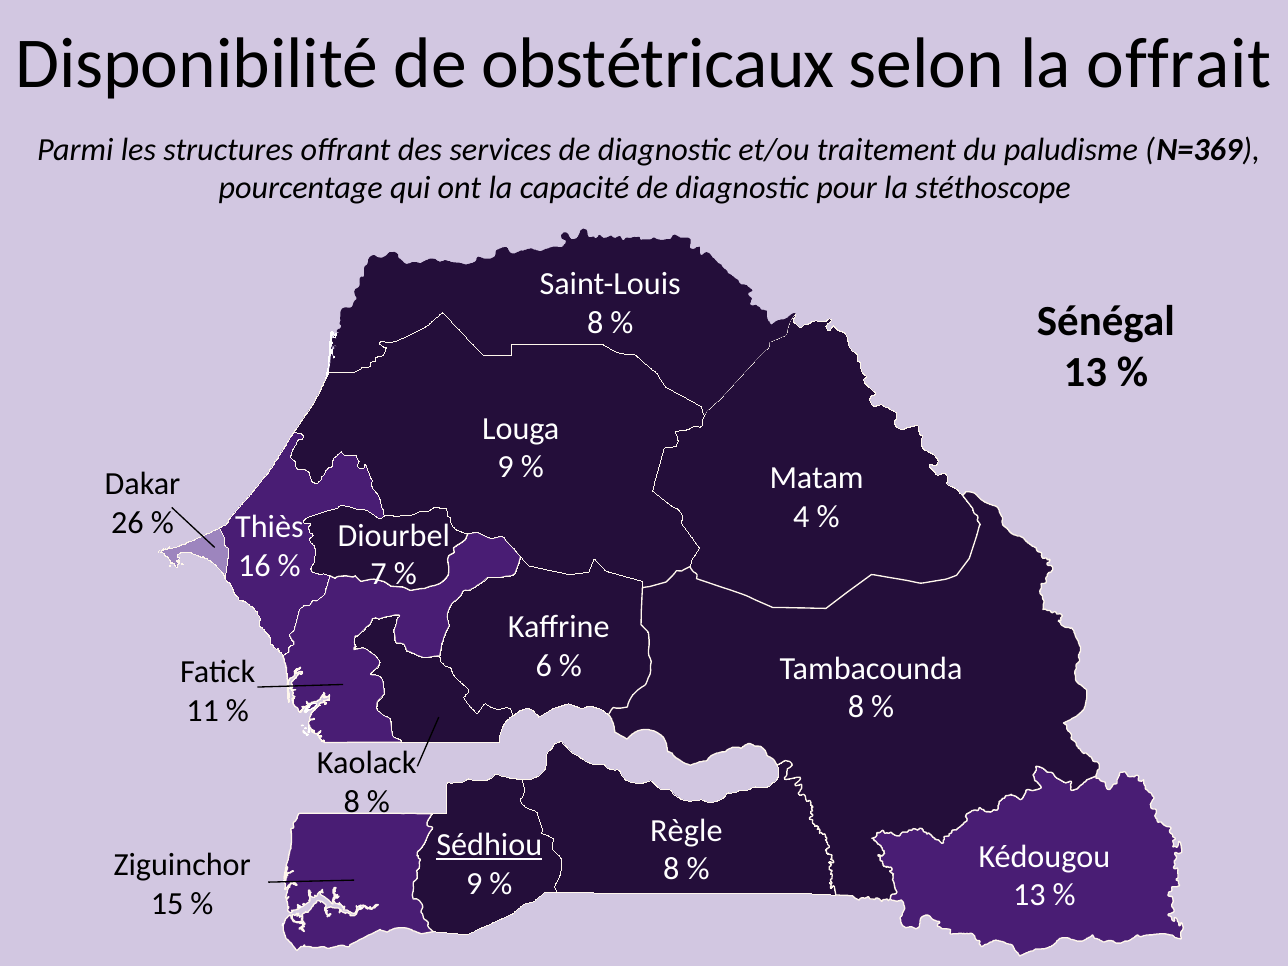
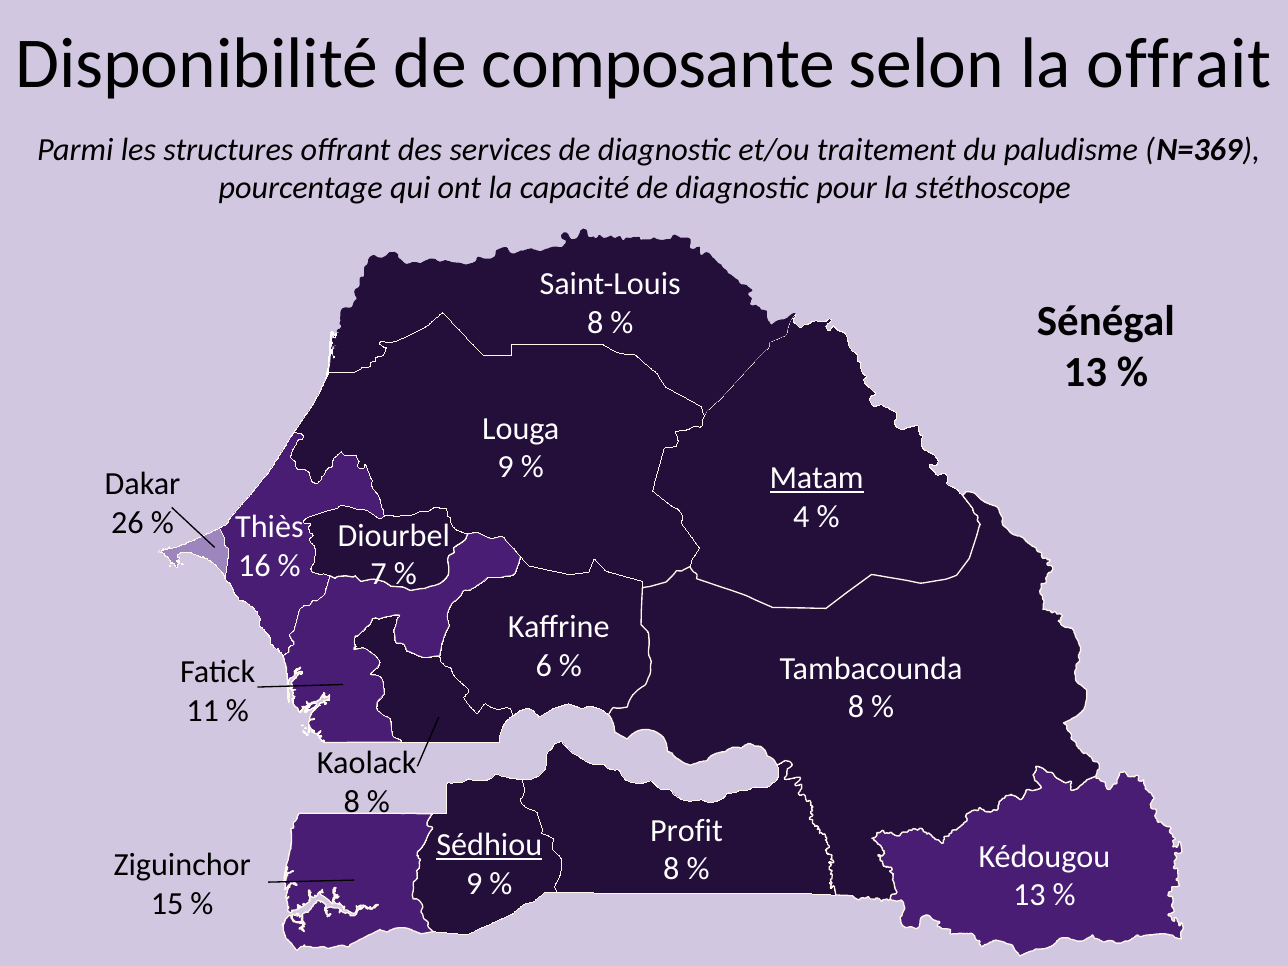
obstétricaux: obstétricaux -> composante (658, 64)
Matam underline: none -> present (817, 478)
Règle: Règle -> Profit (686, 830)
